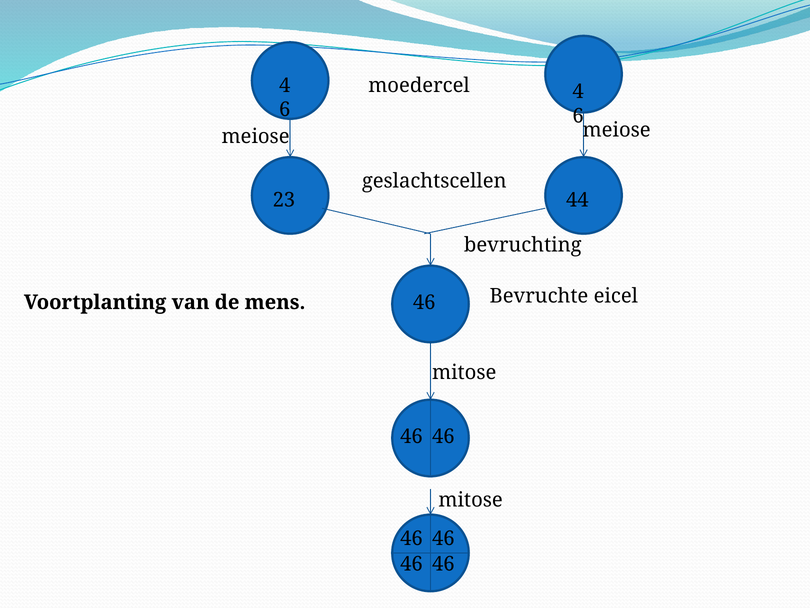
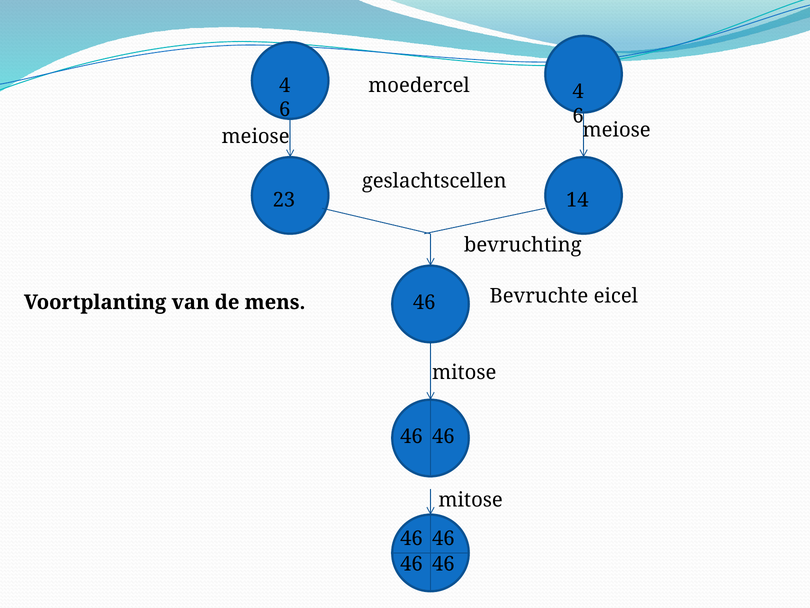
44: 44 -> 14 (577, 200)
